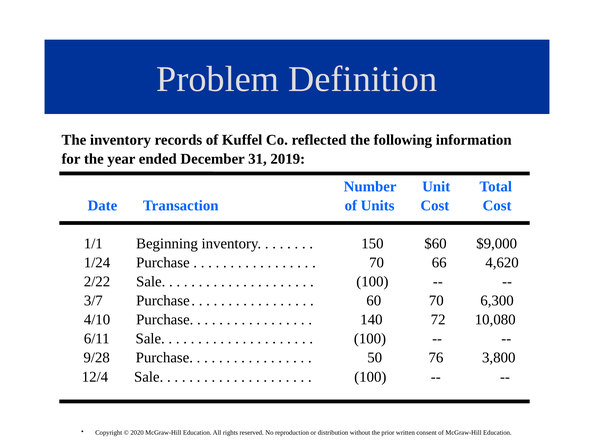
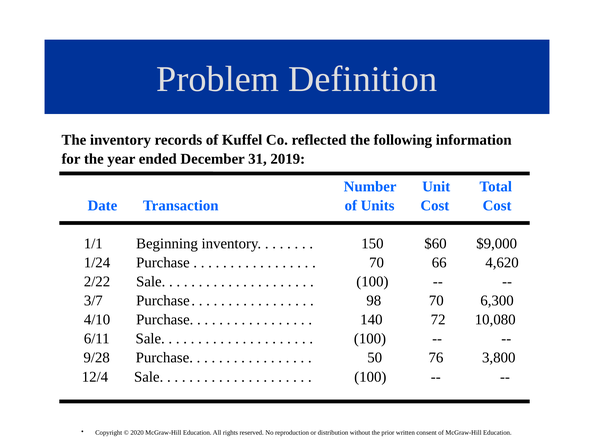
60: 60 -> 98 (374, 300)
